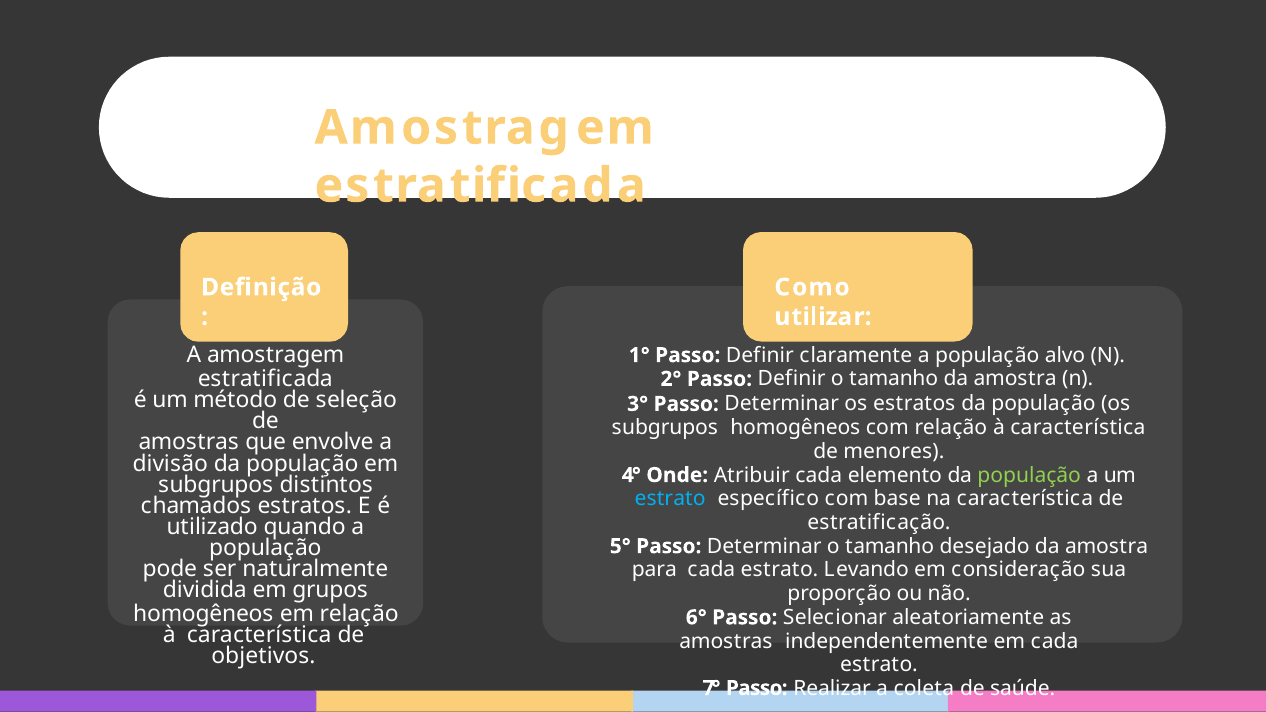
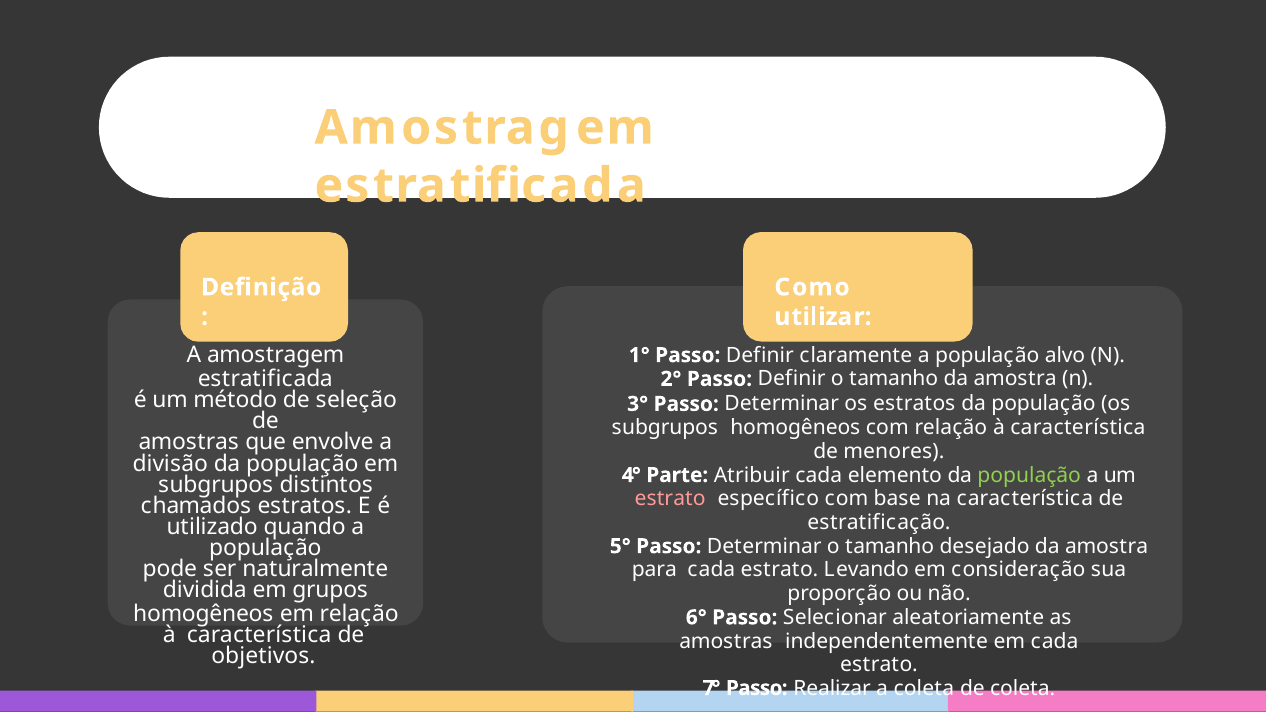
Onde: Onde -> Parte (677, 475)
estrato colour: light blue -> pink (670, 499)
de saúde: saúde -> coleta (1023, 688)
